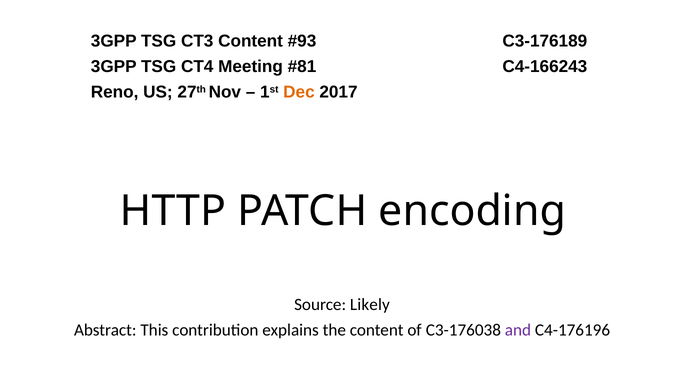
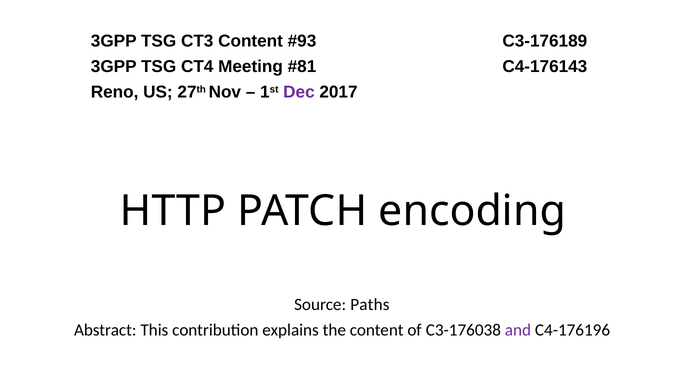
C4-166243: C4-166243 -> C4-176143 (545, 67)
Dec colour: orange -> purple (299, 92)
Likely: Likely -> Paths (370, 304)
